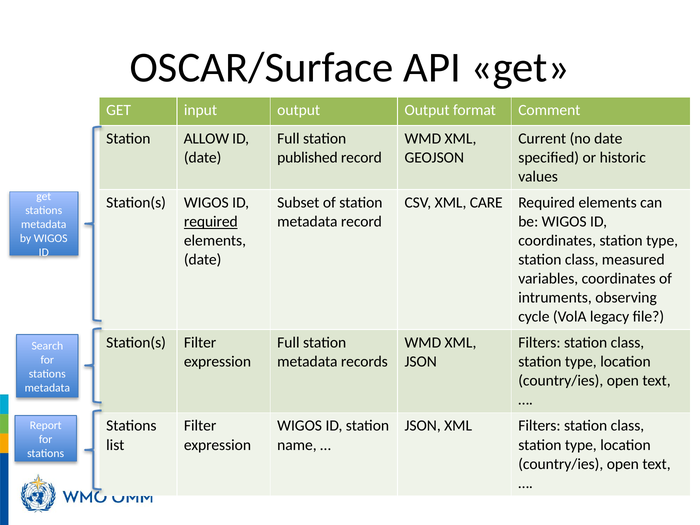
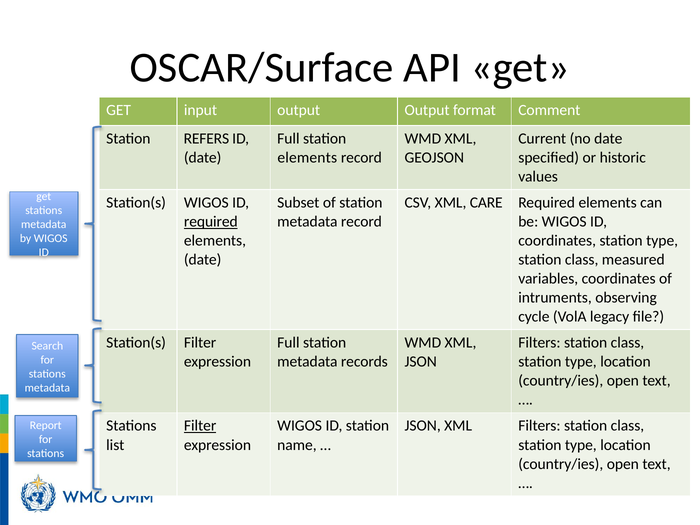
ALLOW: ALLOW -> REFERS (206, 139)
published: published -> elements (307, 158)
Filter underline: none -> present (200, 426)
